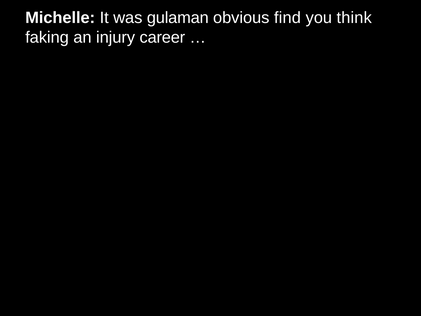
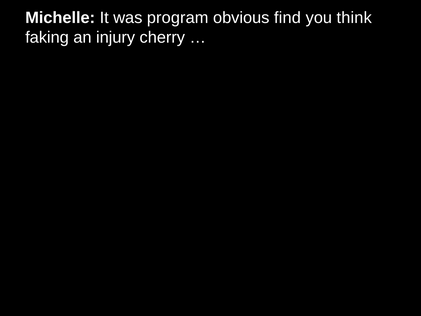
gulaman: gulaman -> program (178, 18)
career: career -> cherry (162, 37)
